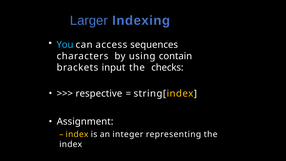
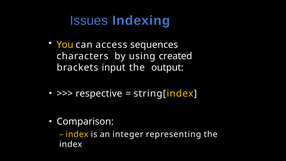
Larger: Larger -> Issues (89, 21)
You colour: light blue -> yellow (65, 45)
contain: contain -> created (176, 56)
checks: checks -> output (167, 68)
Assignment: Assignment -> Comparison (85, 122)
